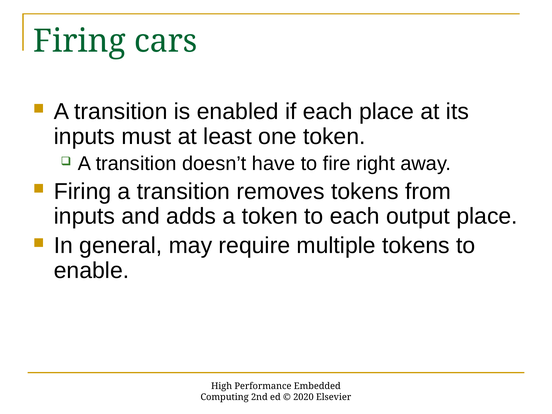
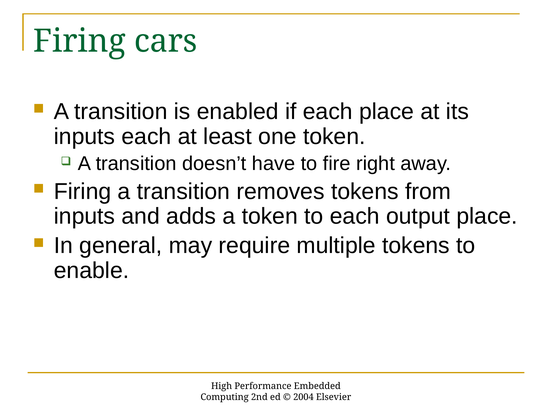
inputs must: must -> each (146, 136)
2020: 2020 -> 2004 (303, 397)
